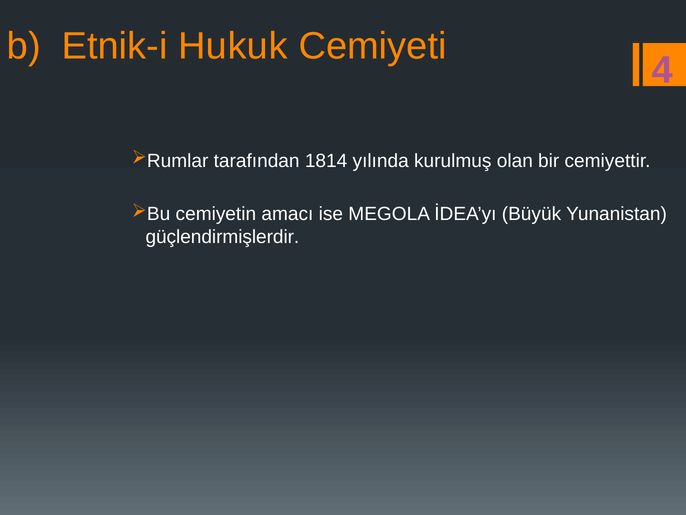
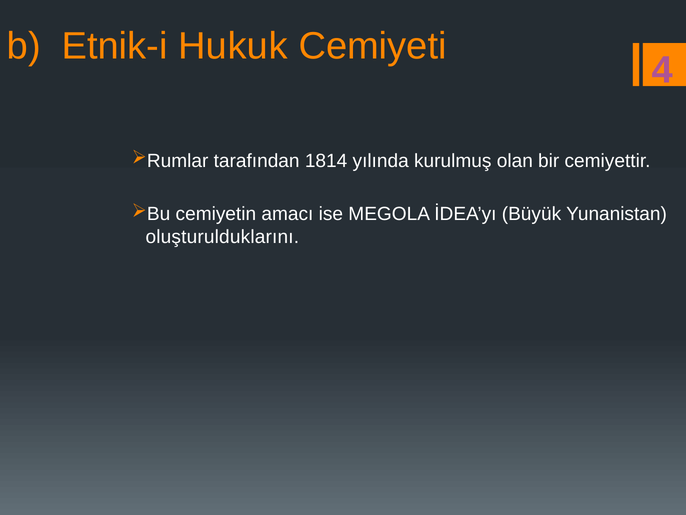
güçlendirmişlerdir: güçlendirmişlerdir -> oluşturulduklarını (222, 237)
